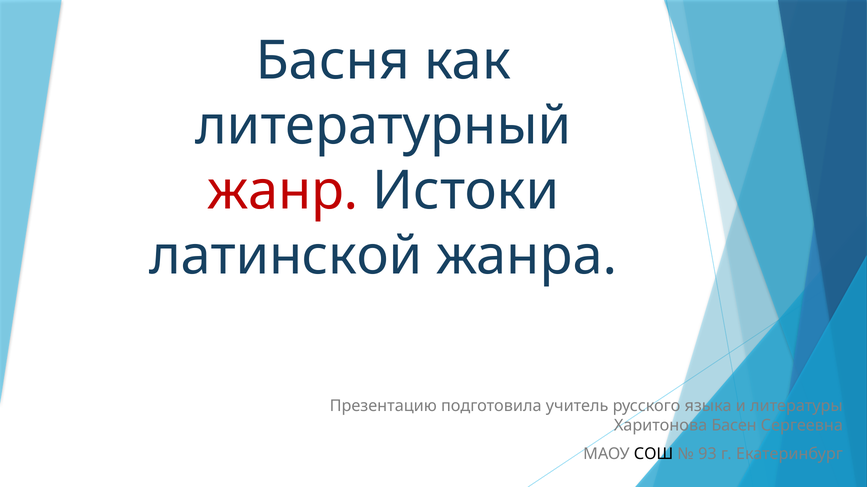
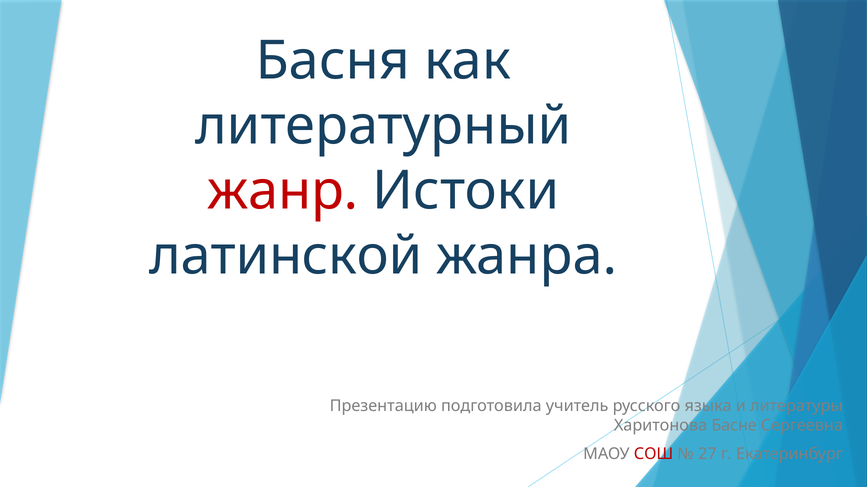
Басен: Басен -> Басне (734, 426)
СОШ colour: black -> red (654, 454)
93: 93 -> 27 (707, 454)
